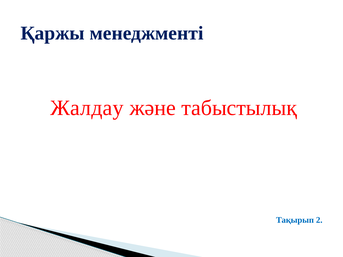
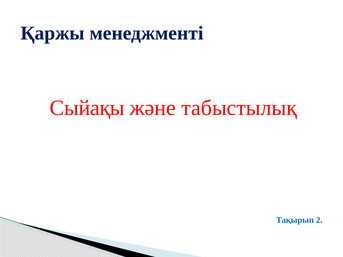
Жалдау: Жалдау -> Сыйақы (87, 108)
